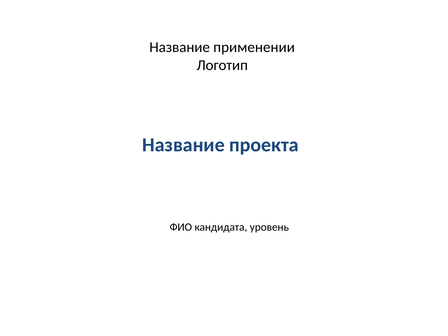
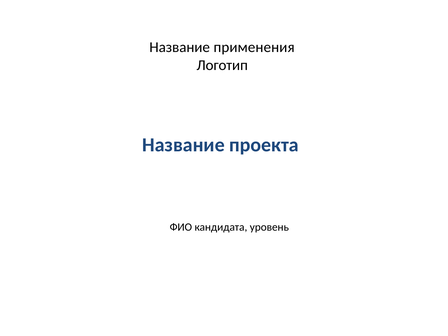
применении: применении -> применения (254, 47)
